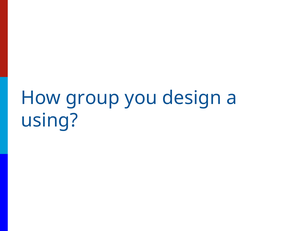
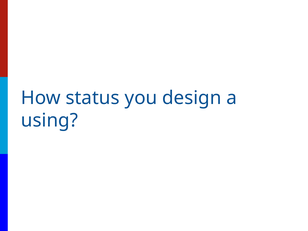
group: group -> status (93, 98)
